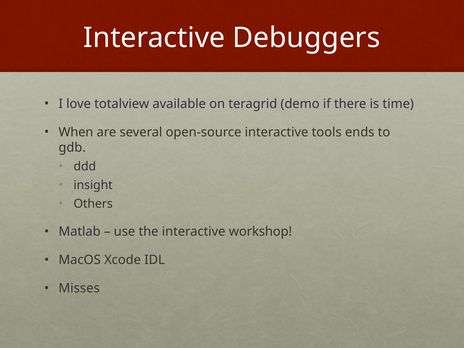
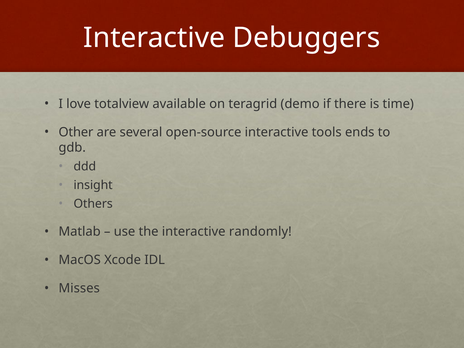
When: When -> Other (76, 132)
workshop: workshop -> randomly (260, 232)
